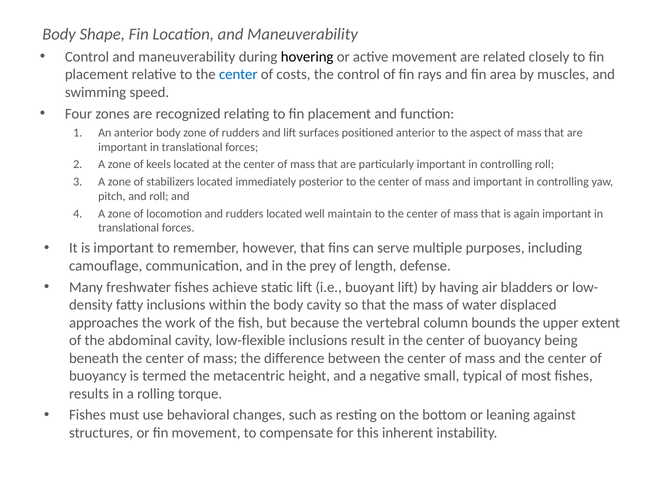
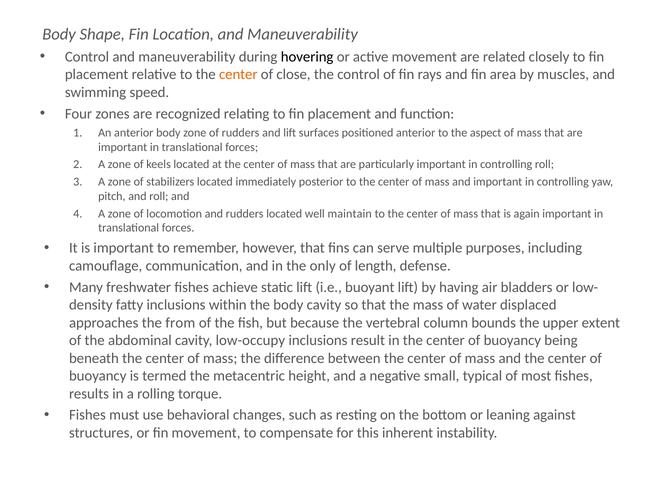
center colour: blue -> orange (238, 75)
costs: costs -> close (293, 75)
prey: prey -> only (323, 266)
work: work -> from (180, 323)
low-flexible: low-flexible -> low-occupy (250, 341)
